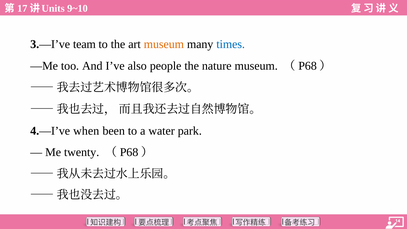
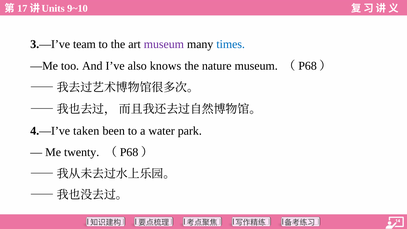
museum colour: orange -> purple (164, 44)
people: people -> knows (166, 66)
when: when -> taken (86, 131)
